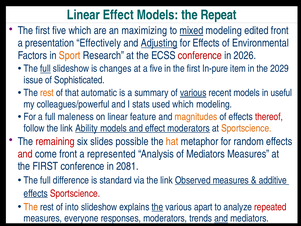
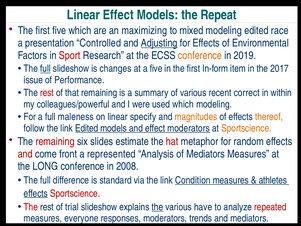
mixed underline: present -> none (191, 31)
edited front: front -> race (280, 31)
Effectively: Effectively -> Controlled (99, 43)
Sport colour: orange -> red (70, 55)
conference colour: red -> orange (200, 55)
2026: 2026 -> 2019 (245, 55)
In-pure: In-pure -> In-form (215, 69)
2029: 2029 -> 2017 (280, 69)
Sophisticated: Sophisticated -> Performance (79, 80)
rest colour: orange -> red (47, 93)
that automatic: automatic -> remaining (99, 93)
various underline: present -> none (193, 93)
recent models: models -> correct (247, 93)
useful: useful -> within (281, 93)
stats: stats -> were (141, 104)
feature: feature -> specify (143, 117)
thereof colour: red -> orange (269, 117)
link Ability: Ability -> Edited (87, 128)
possible: possible -> estimate (132, 141)
hat colour: orange -> red (172, 141)
FIRST: FIRST -> LONG (45, 166)
2081: 2081 -> 2008 (127, 166)
Observed: Observed -> Condition (193, 180)
additive: additive -> athletes (273, 180)
The colour: orange -> red (31, 207)
into: into -> trial (72, 207)
apart: apart -> have (203, 207)
and underline: present -> none (221, 218)
